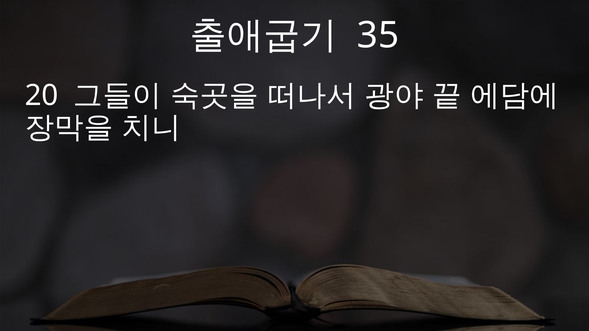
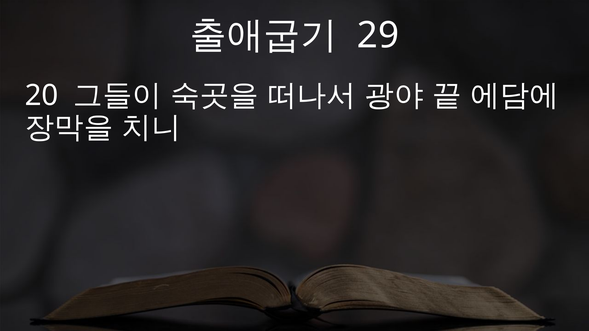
35: 35 -> 29 (378, 35)
